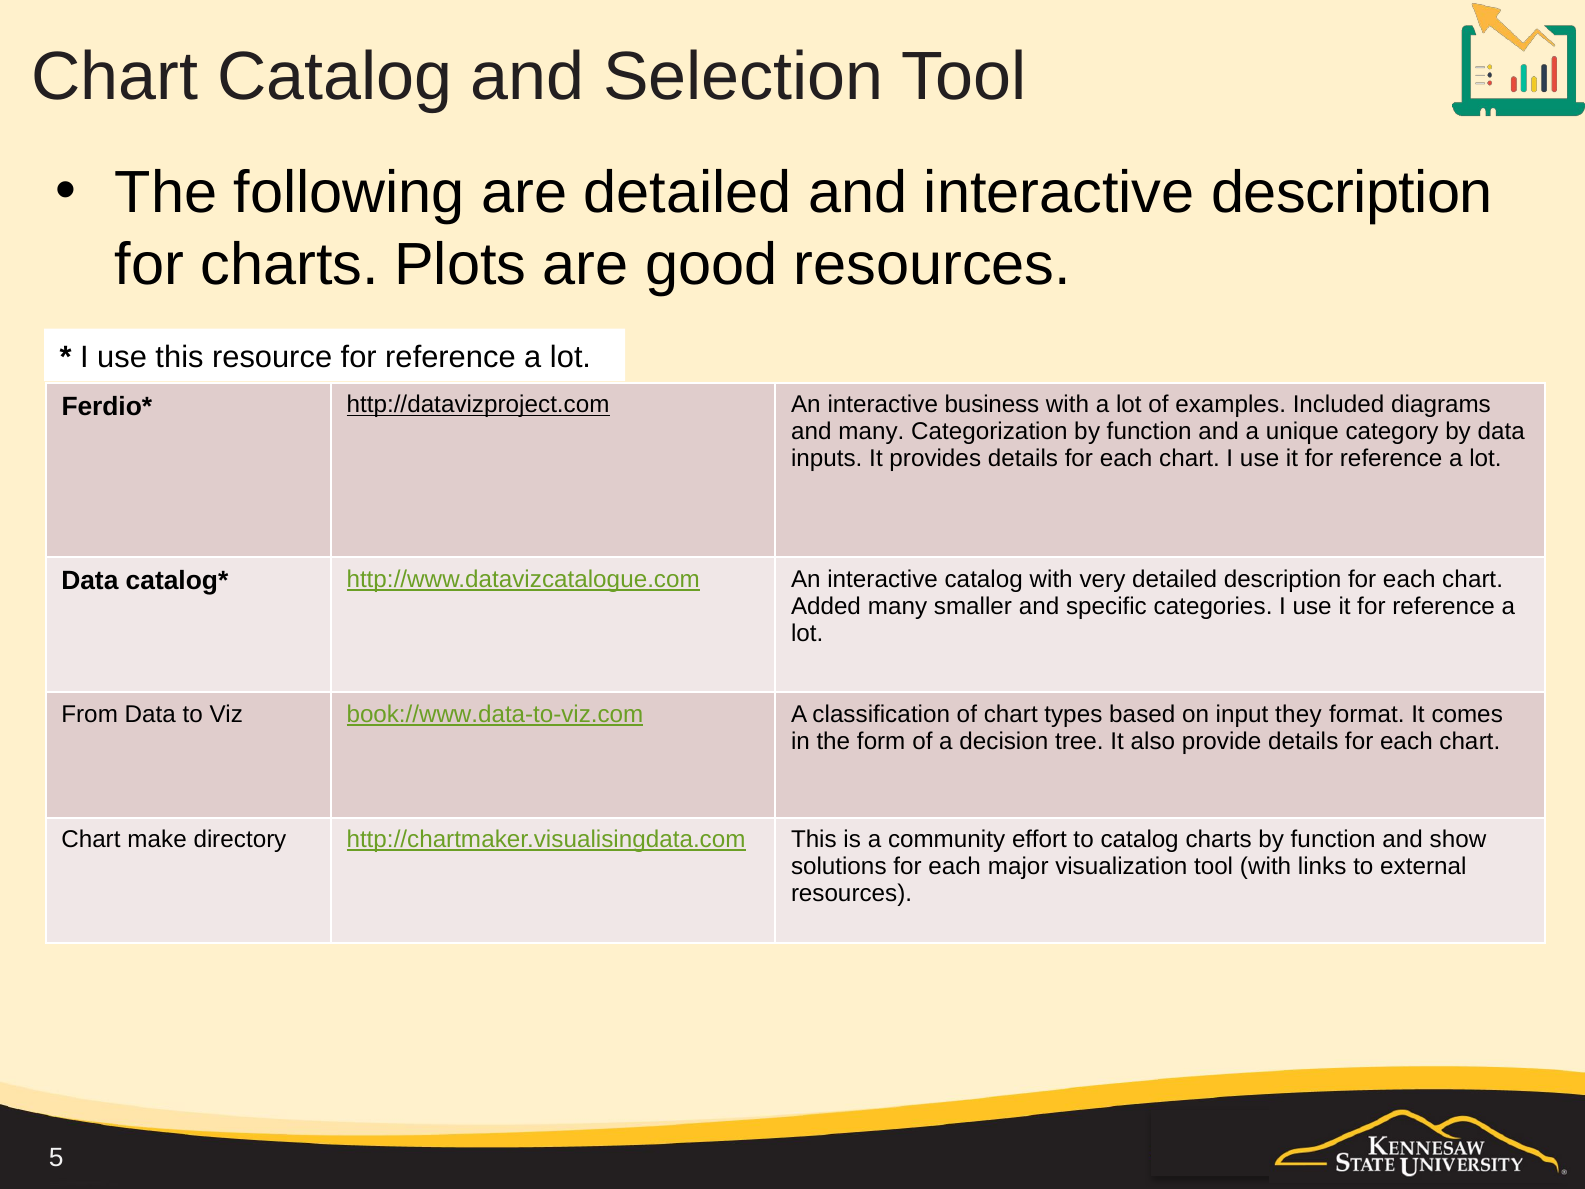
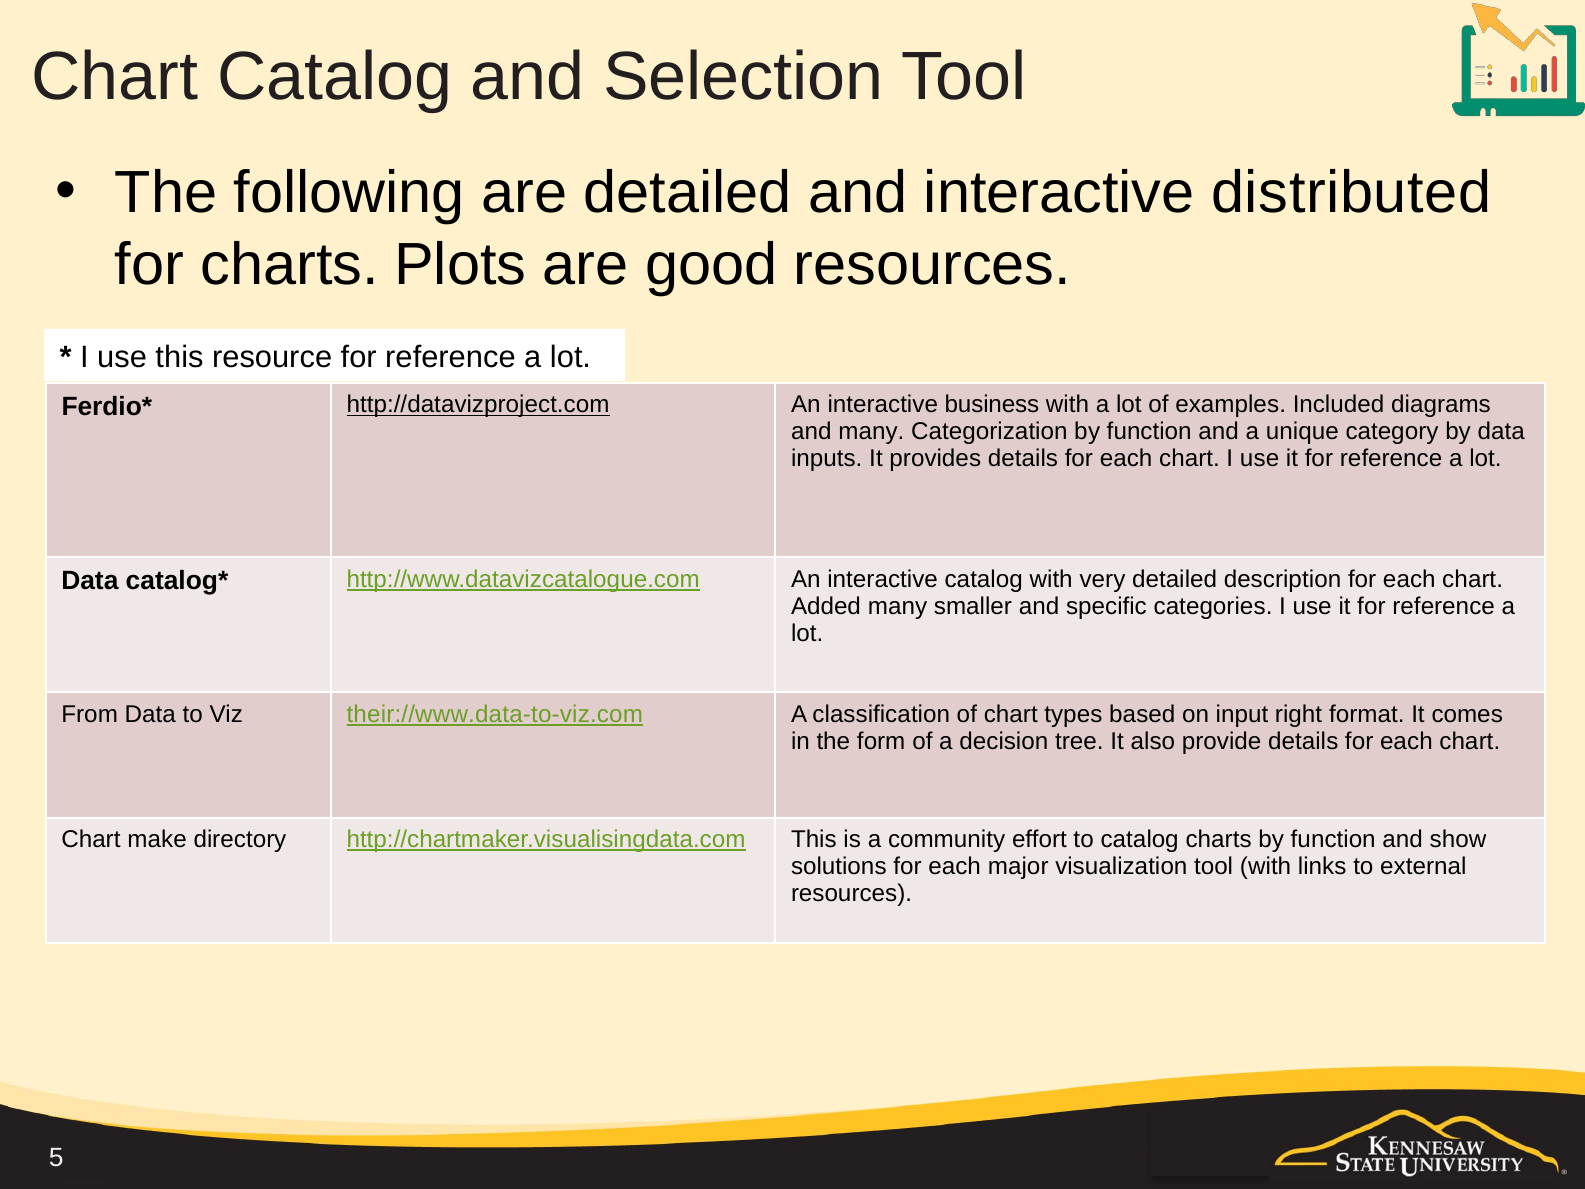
interactive description: description -> distributed (1351, 193)
book://www.data-to-viz.com: book://www.data-to-viz.com -> their://www.data-to-viz.com (495, 714)
they: they -> right (1299, 714)
